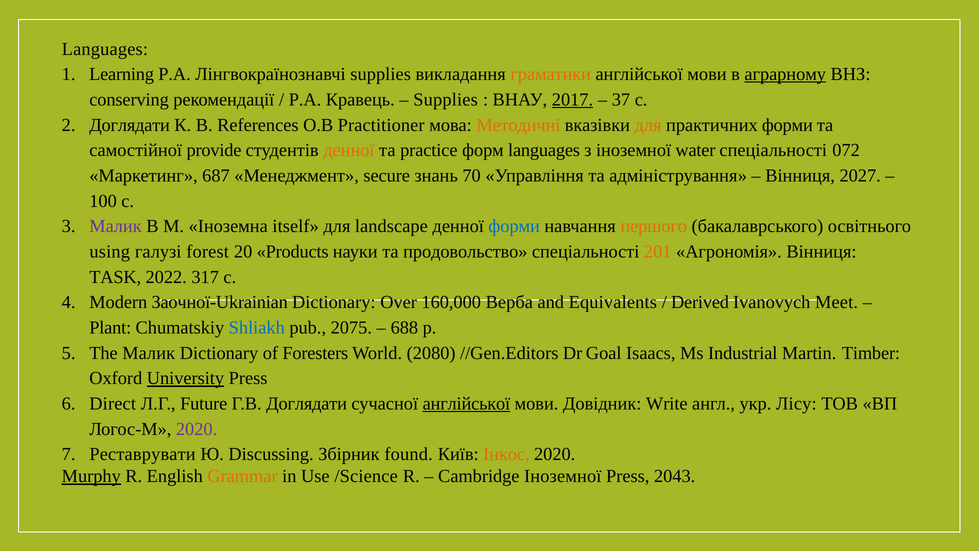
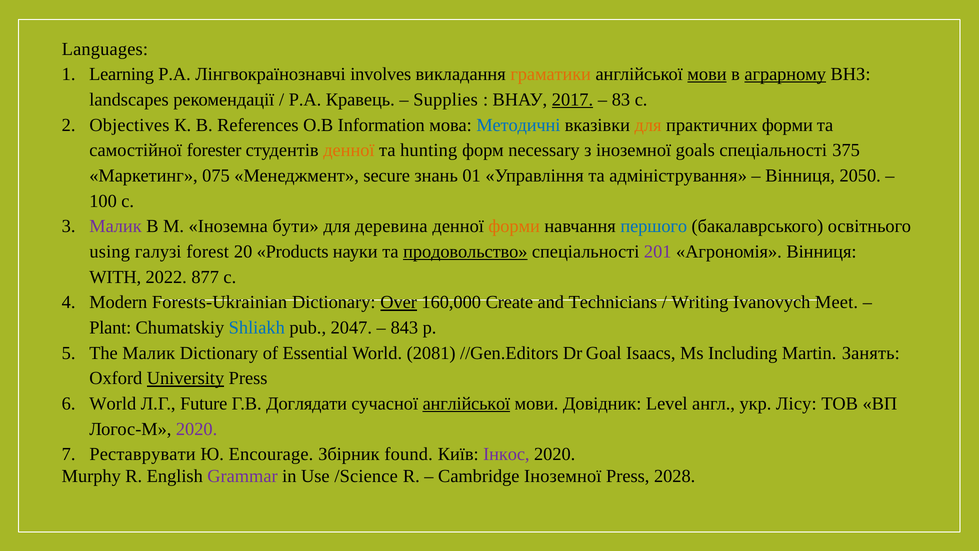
Лінгвокраїнознавчі supplies: supplies -> involves (381, 74)
мови underline: none -> present (707, 74)
conserving: conserving -> landscapes (129, 100)
37: 37 -> 83 (621, 100)
Доглядати: Доглядати -> Objectives (129, 125)
Practitioner: Practitioner -> Information (381, 125)
Методичні colour: orange -> blue (518, 125)
provide: provide -> forester (214, 150)
practice: practice -> hunting (429, 150)
форм languages: languages -> necessary (544, 150)
water: water -> goals (695, 150)
072: 072 -> 375 (846, 150)
687: 687 -> 075 (216, 176)
70: 70 -> 01 (472, 176)
2027: 2027 -> 2050 (860, 176)
itself: itself -> бути (296, 226)
landscape: landscape -> деревина (391, 226)
форми colour: blue -> orange (514, 226)
першого colour: orange -> blue (654, 226)
продовольство underline: none -> present (465, 252)
201 colour: orange -> purple (658, 252)
TASK: TASK -> WITH (115, 277)
317: 317 -> 877 (205, 277)
Заочної-Ukrainian: Заочної-Ukrainian -> Forests-Ukrainian (220, 302)
Over underline: none -> present (399, 302)
Верба: Верба -> Create (509, 302)
Equivalents: Equivalents -> Technicians (613, 302)
Derived: Derived -> Writing (700, 302)
2075: 2075 -> 2047 (351, 327)
688: 688 -> 843 (404, 327)
Foresters: Foresters -> Essential (315, 353)
2080: 2080 -> 2081 (431, 353)
Industrial: Industrial -> Including (743, 353)
Timber: Timber -> Занять (871, 353)
Direct: Direct -> World (113, 403)
Write: Write -> Level (667, 403)
Discussing: Discussing -> Encourage (271, 454)
Інкос colour: orange -> purple (506, 454)
Murphy underline: present -> none (91, 476)
Grammar colour: orange -> purple (242, 476)
2043: 2043 -> 2028 (675, 476)
